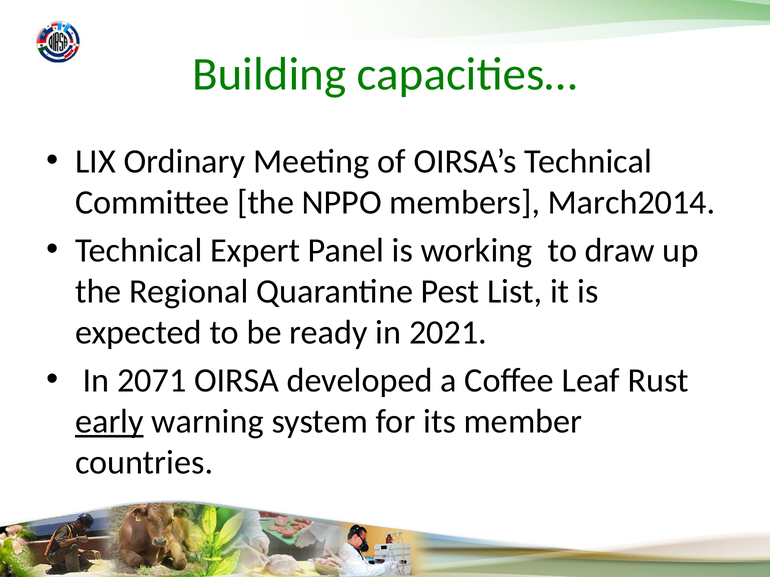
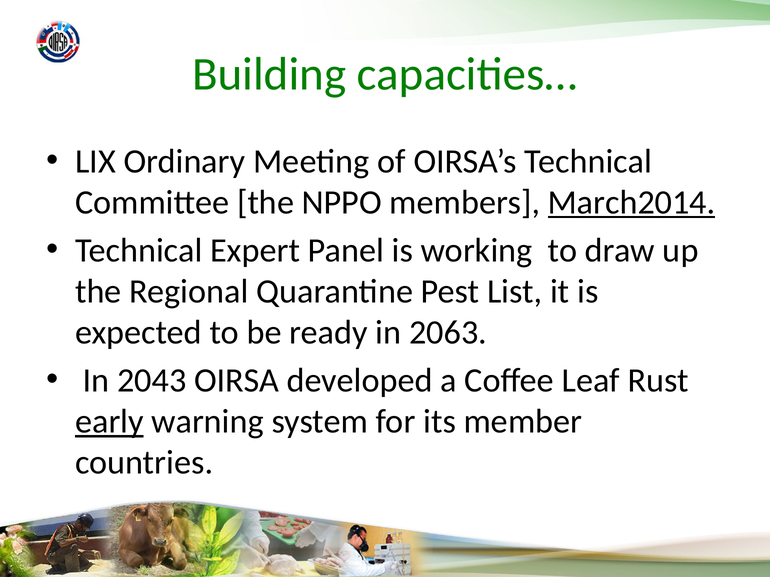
March2014 underline: none -> present (632, 203)
2021: 2021 -> 2063 (448, 333)
2071: 2071 -> 2043 (152, 381)
